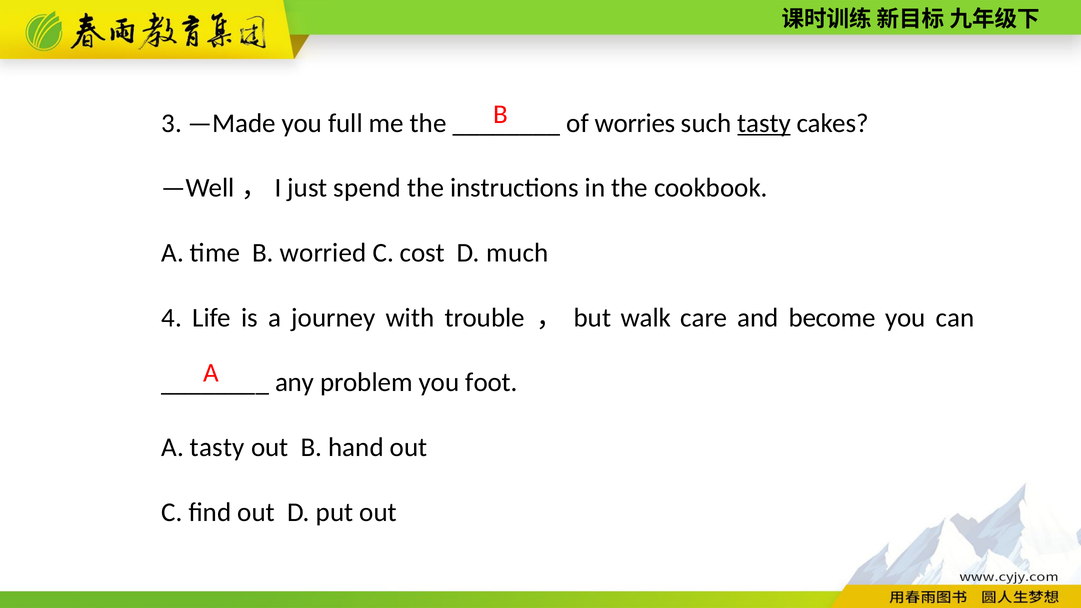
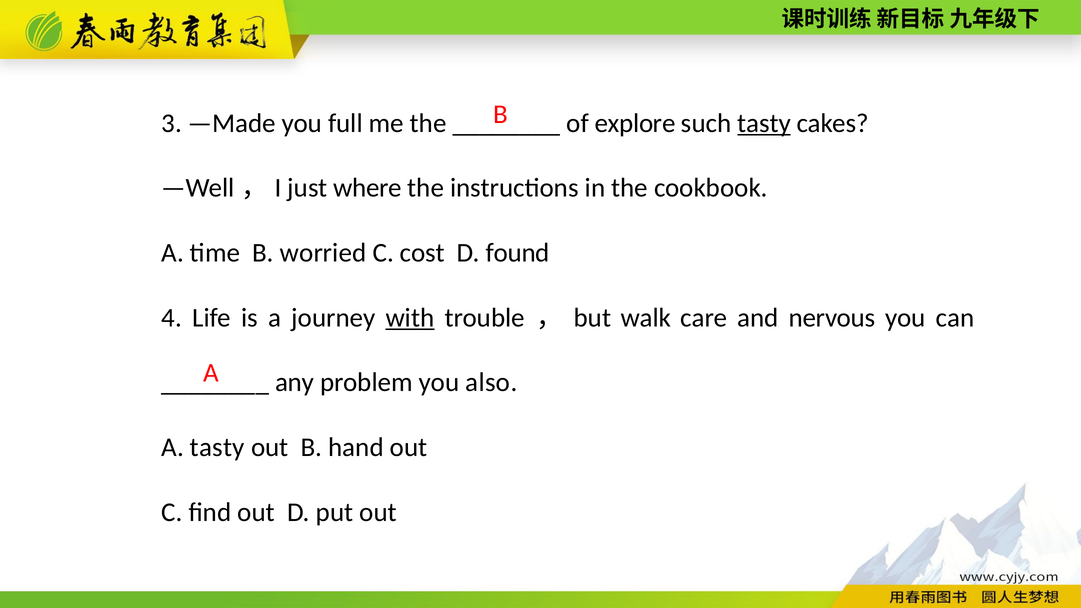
worries: worries -> explore (635, 123)
spend: spend -> where (367, 188)
much: much -> found (518, 253)
with underline: none -> present (410, 318)
become: become -> nervous (832, 318)
foot: foot -> also (491, 383)
